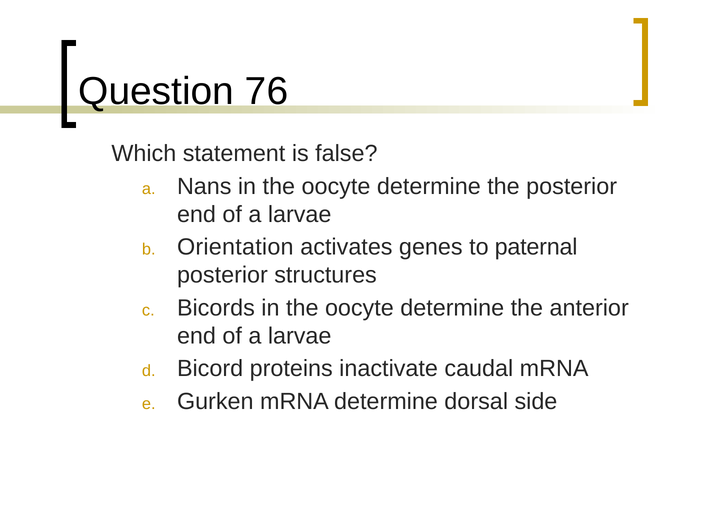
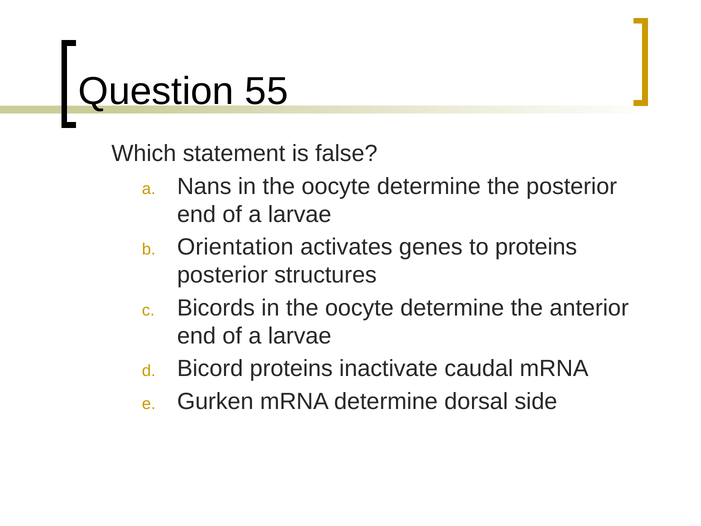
76: 76 -> 55 (267, 92)
to paternal: paternal -> proteins (536, 247)
